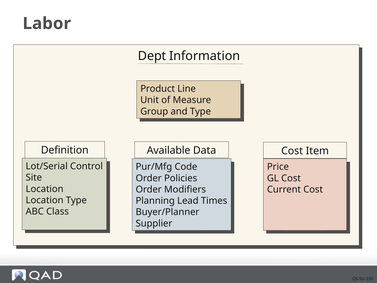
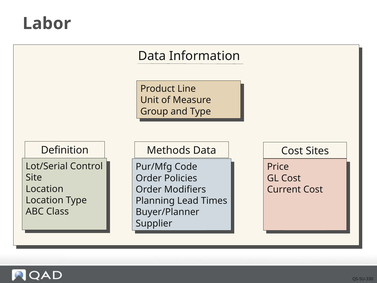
Dept: Dept -> Data (152, 56)
Available: Available -> Methods (169, 150)
Item: Item -> Sites (317, 151)
